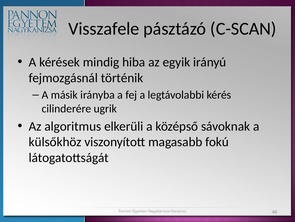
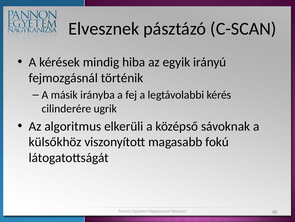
Visszafele: Visszafele -> Elvesznek (104, 29)
